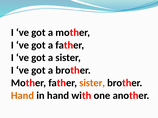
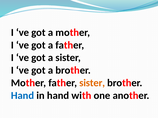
Hand colour: orange -> blue (22, 96)
